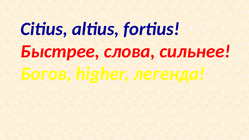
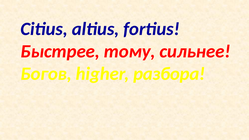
слова: слова -> тому (130, 51)
легенда: легенда -> разбора (169, 74)
